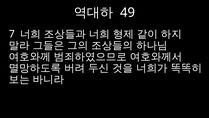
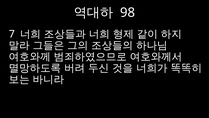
49: 49 -> 98 (128, 13)
